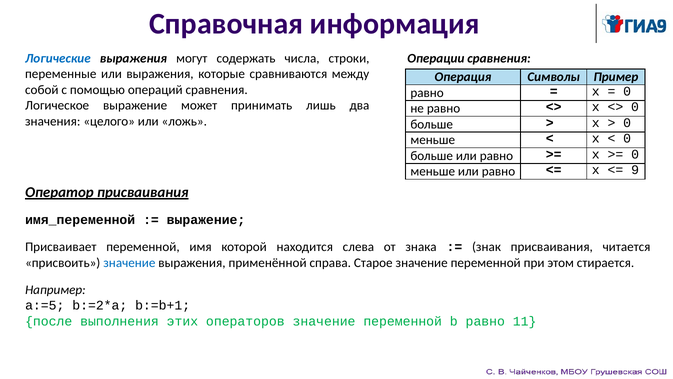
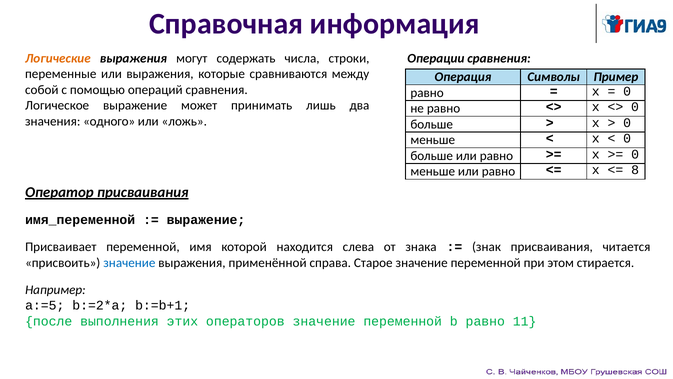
Логические colour: blue -> orange (58, 58)
целого: целого -> одного (109, 121)
9: 9 -> 8 (635, 170)
